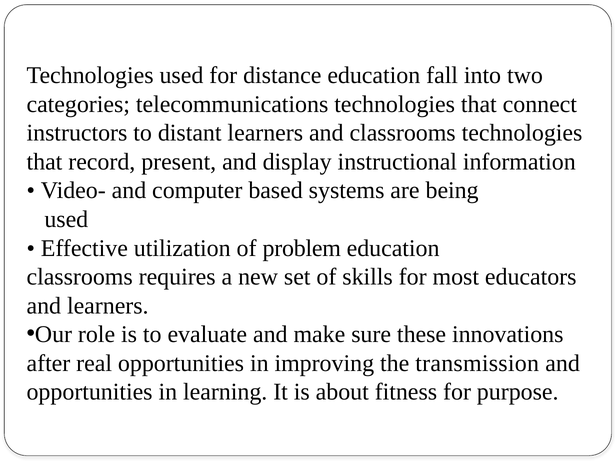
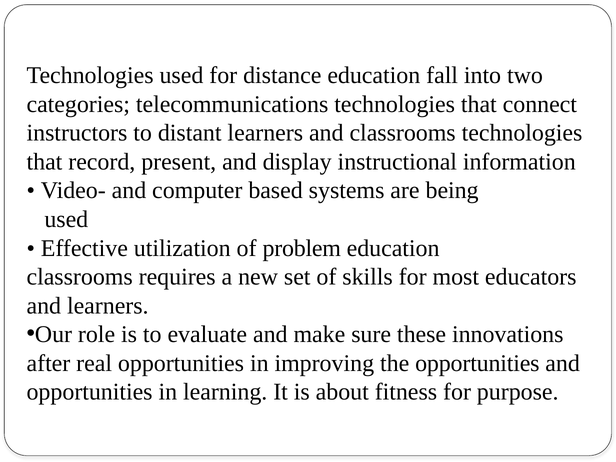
the transmission: transmission -> opportunities (477, 363)
